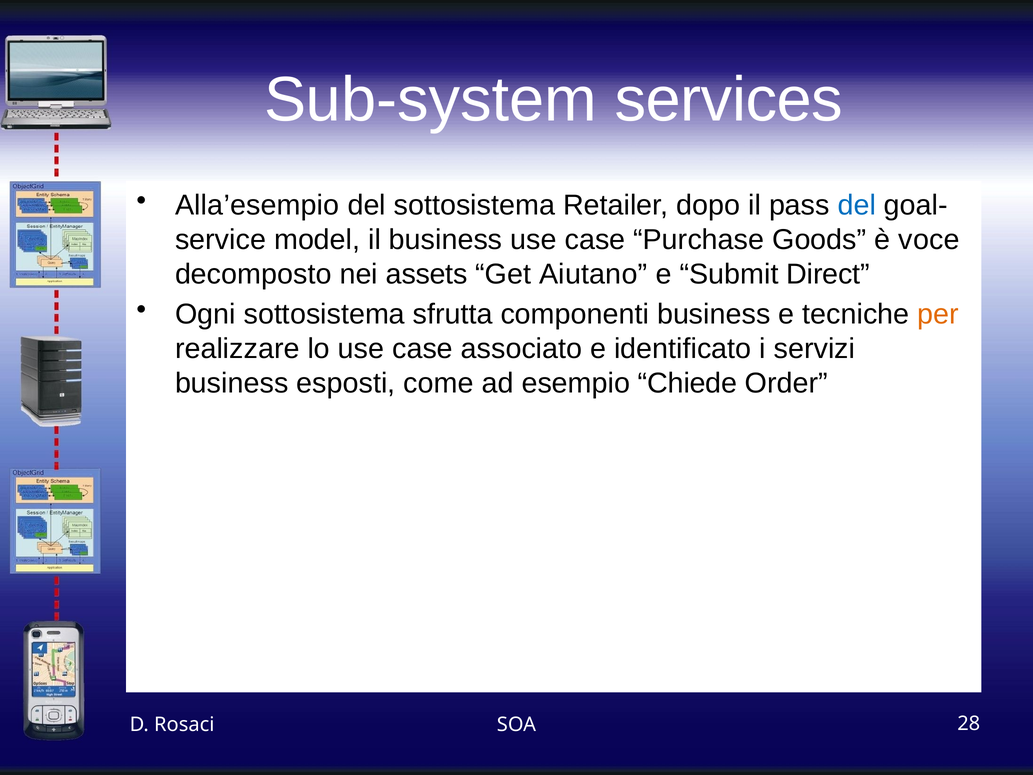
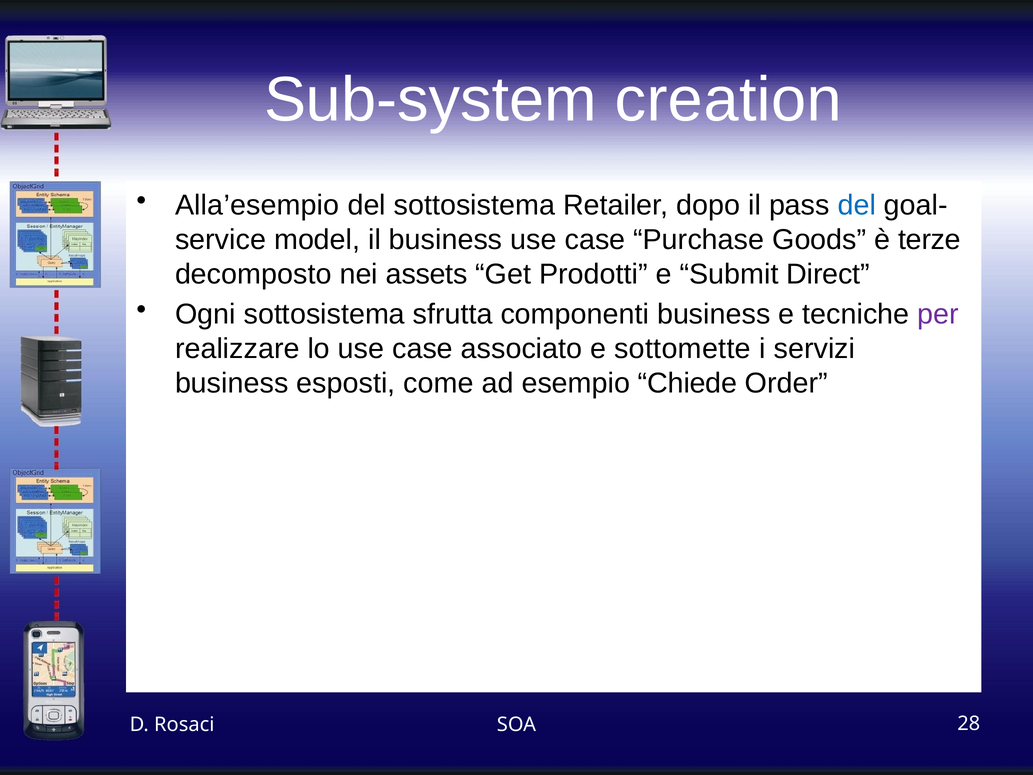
services: services -> creation (728, 100)
voce: voce -> terze (929, 240)
Aiutano: Aiutano -> Prodotti (593, 274)
per colour: orange -> purple (938, 314)
identificato: identificato -> sottomette (683, 349)
